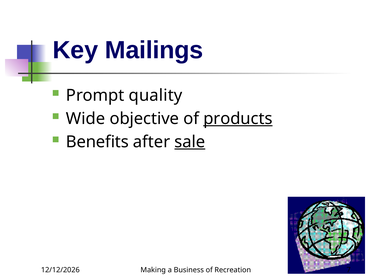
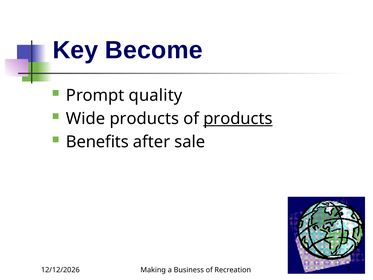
Mailings: Mailings -> Become (154, 50)
Wide objective: objective -> products (144, 119)
sale underline: present -> none (190, 142)
